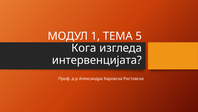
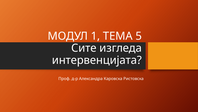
Кога: Кога -> Сите (84, 48)
